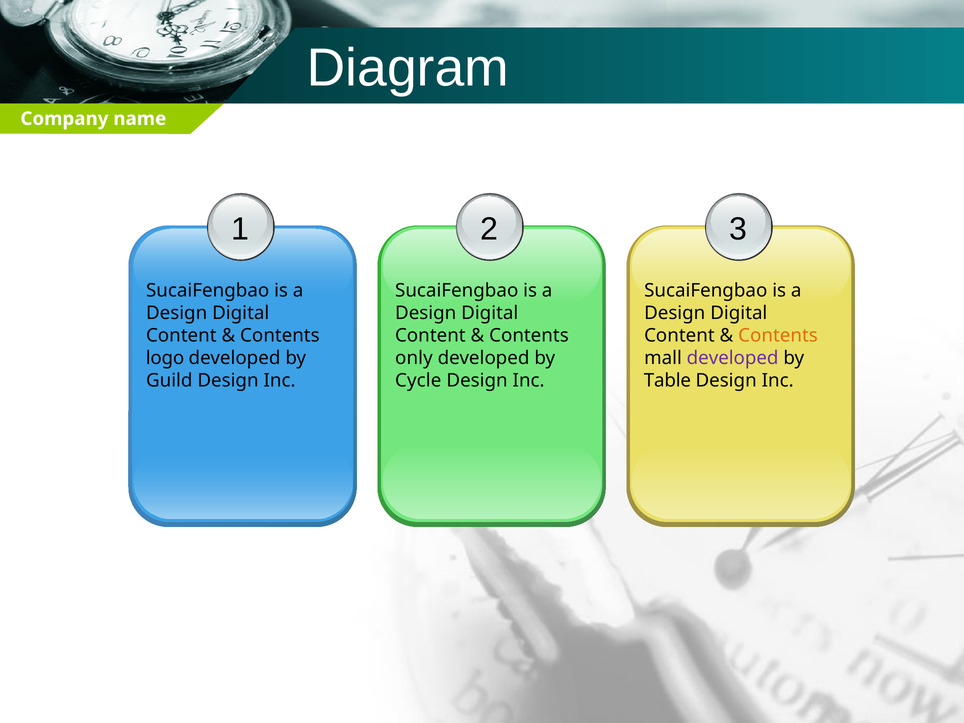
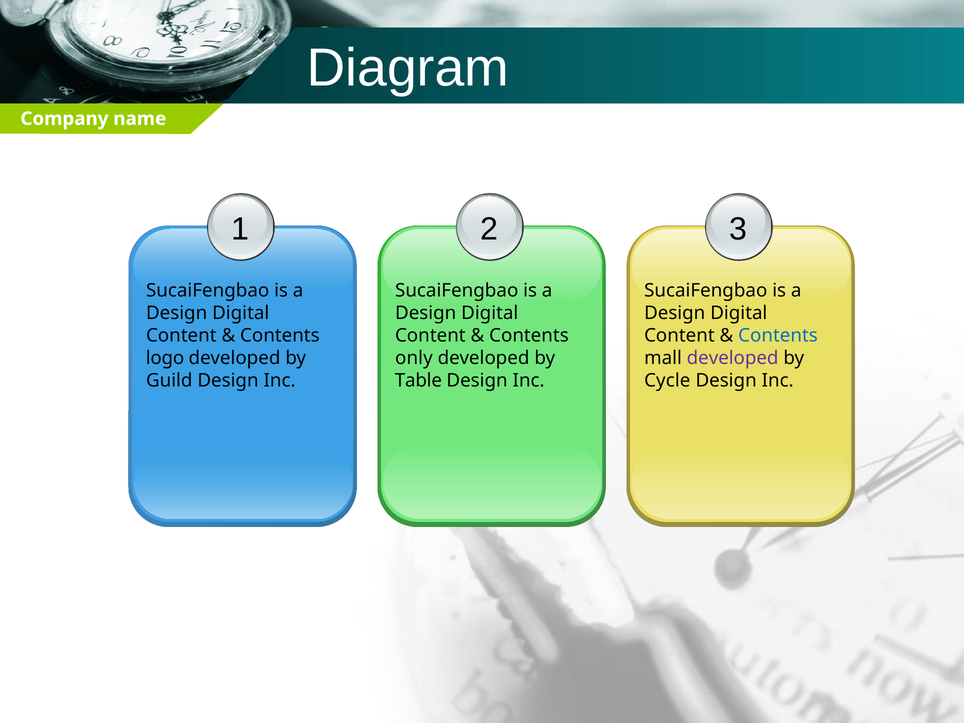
Contents colour: orange -> blue (778, 336)
Cycle: Cycle -> Table (418, 381)
Table: Table -> Cycle (667, 381)
